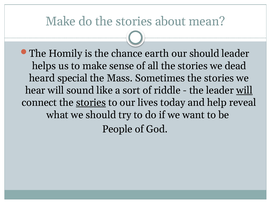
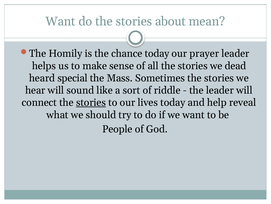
Make: Make -> Want (60, 21)
chance earth: earth -> today (157, 53)
our should: should -> prayer (204, 53)
will underline: present -> none (244, 90)
